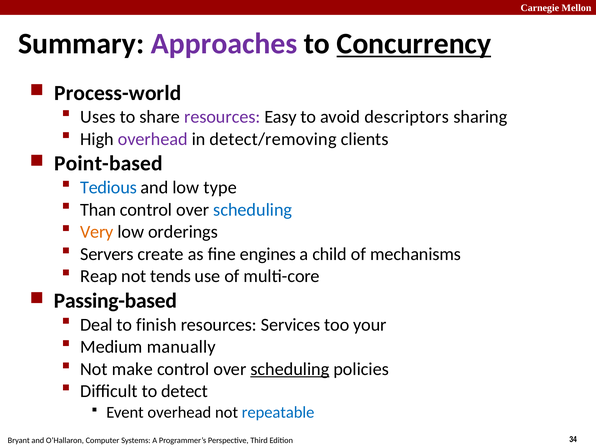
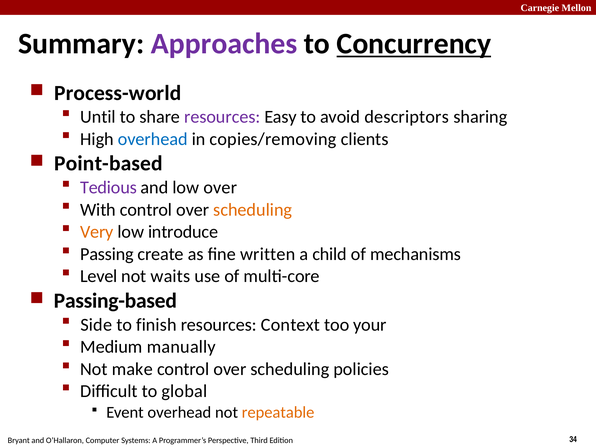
Uses: Uses -> Until (98, 117)
overhead colour: purple -> blue (153, 139)
detect/removing: detect/removing -> copies/removing (273, 139)
Tedious colour: blue -> purple (108, 188)
low type: type -> over (220, 188)
Than: Than -> With (98, 210)
scheduling colour: blue -> orange (253, 210)
orderings: orderings -> introduce (183, 232)
Servers: Servers -> Passing (107, 254)
engines: engines -> written (268, 254)
Reap: Reap -> Level (99, 276)
tends: tends -> waits (170, 276)
Deal: Deal -> Side (96, 325)
Services: Services -> Context (290, 325)
scheduling underline: present -> none (290, 369)
detect: detect -> global (184, 391)
repeatable colour: blue -> orange (278, 412)
